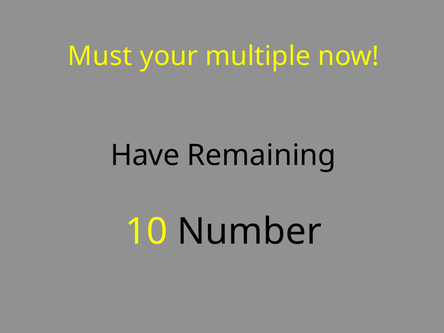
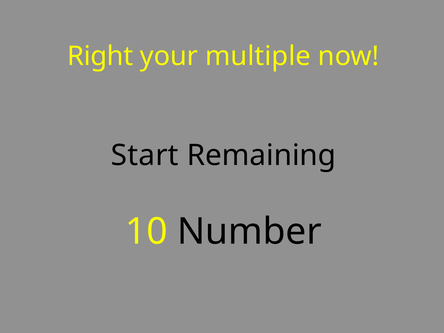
Must: Must -> Right (100, 56)
Have: Have -> Start (145, 156)
